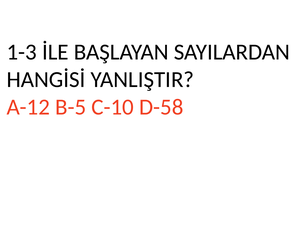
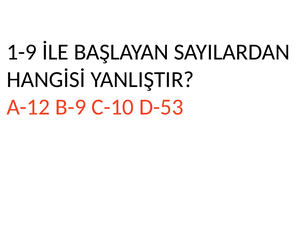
1-3: 1-3 -> 1-9 (22, 52)
B-5: B-5 -> B-9 (71, 107)
D-58: D-58 -> D-53 (161, 107)
